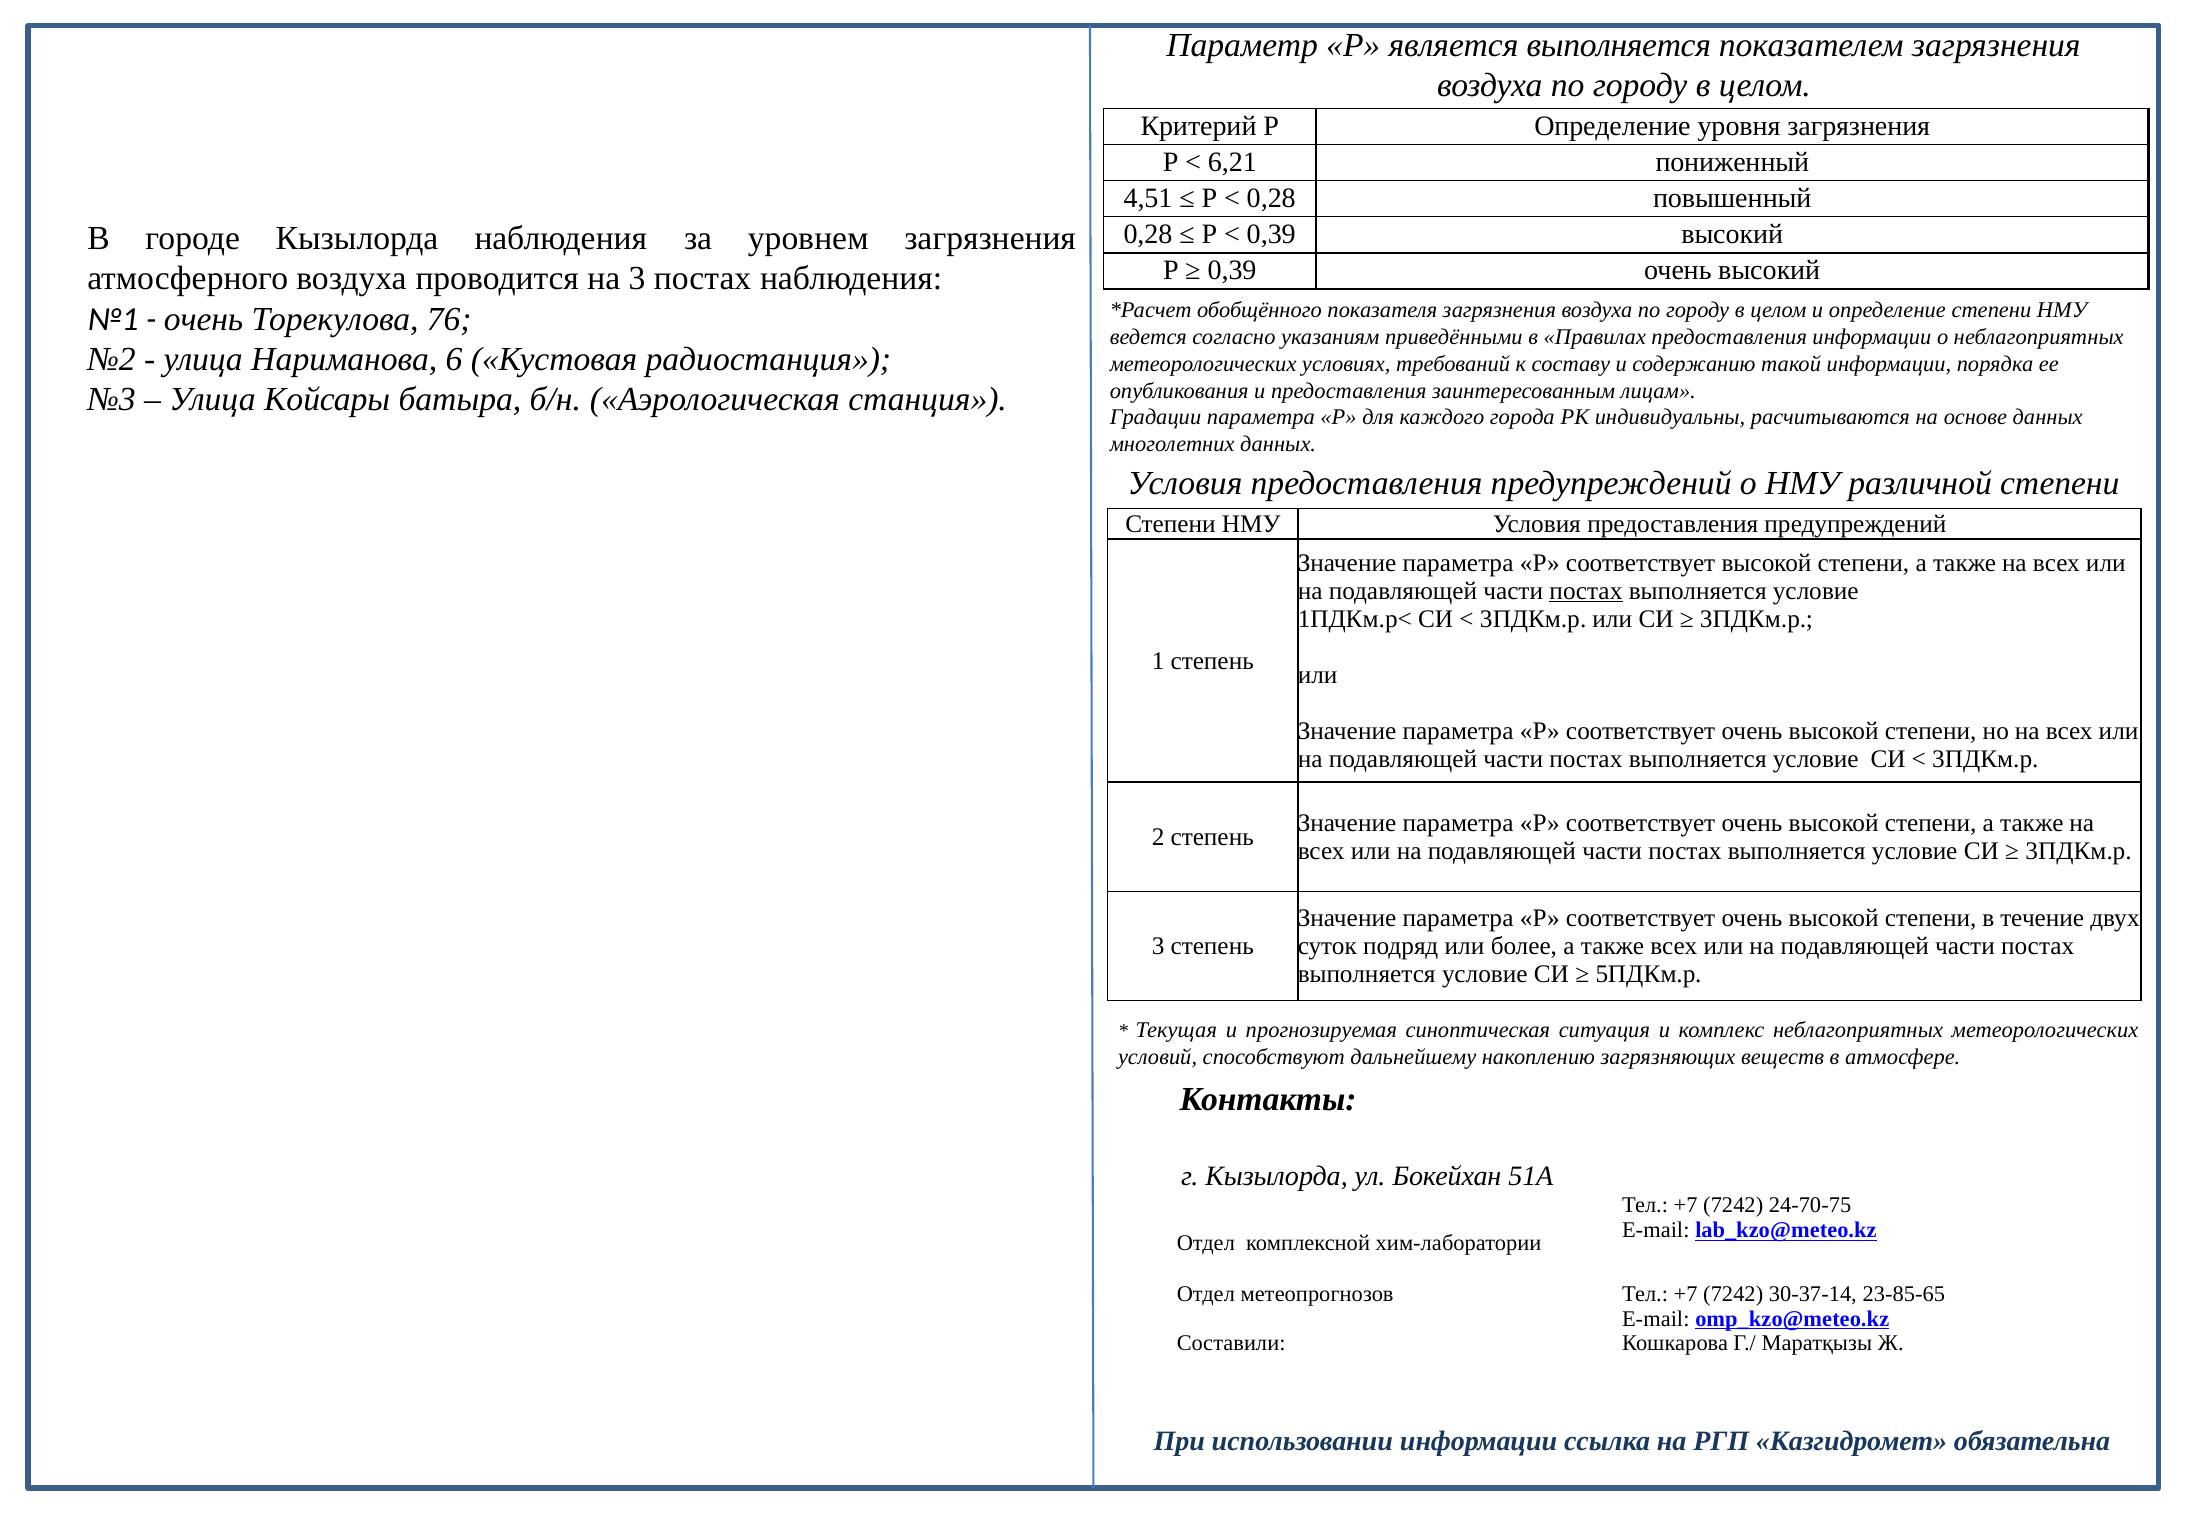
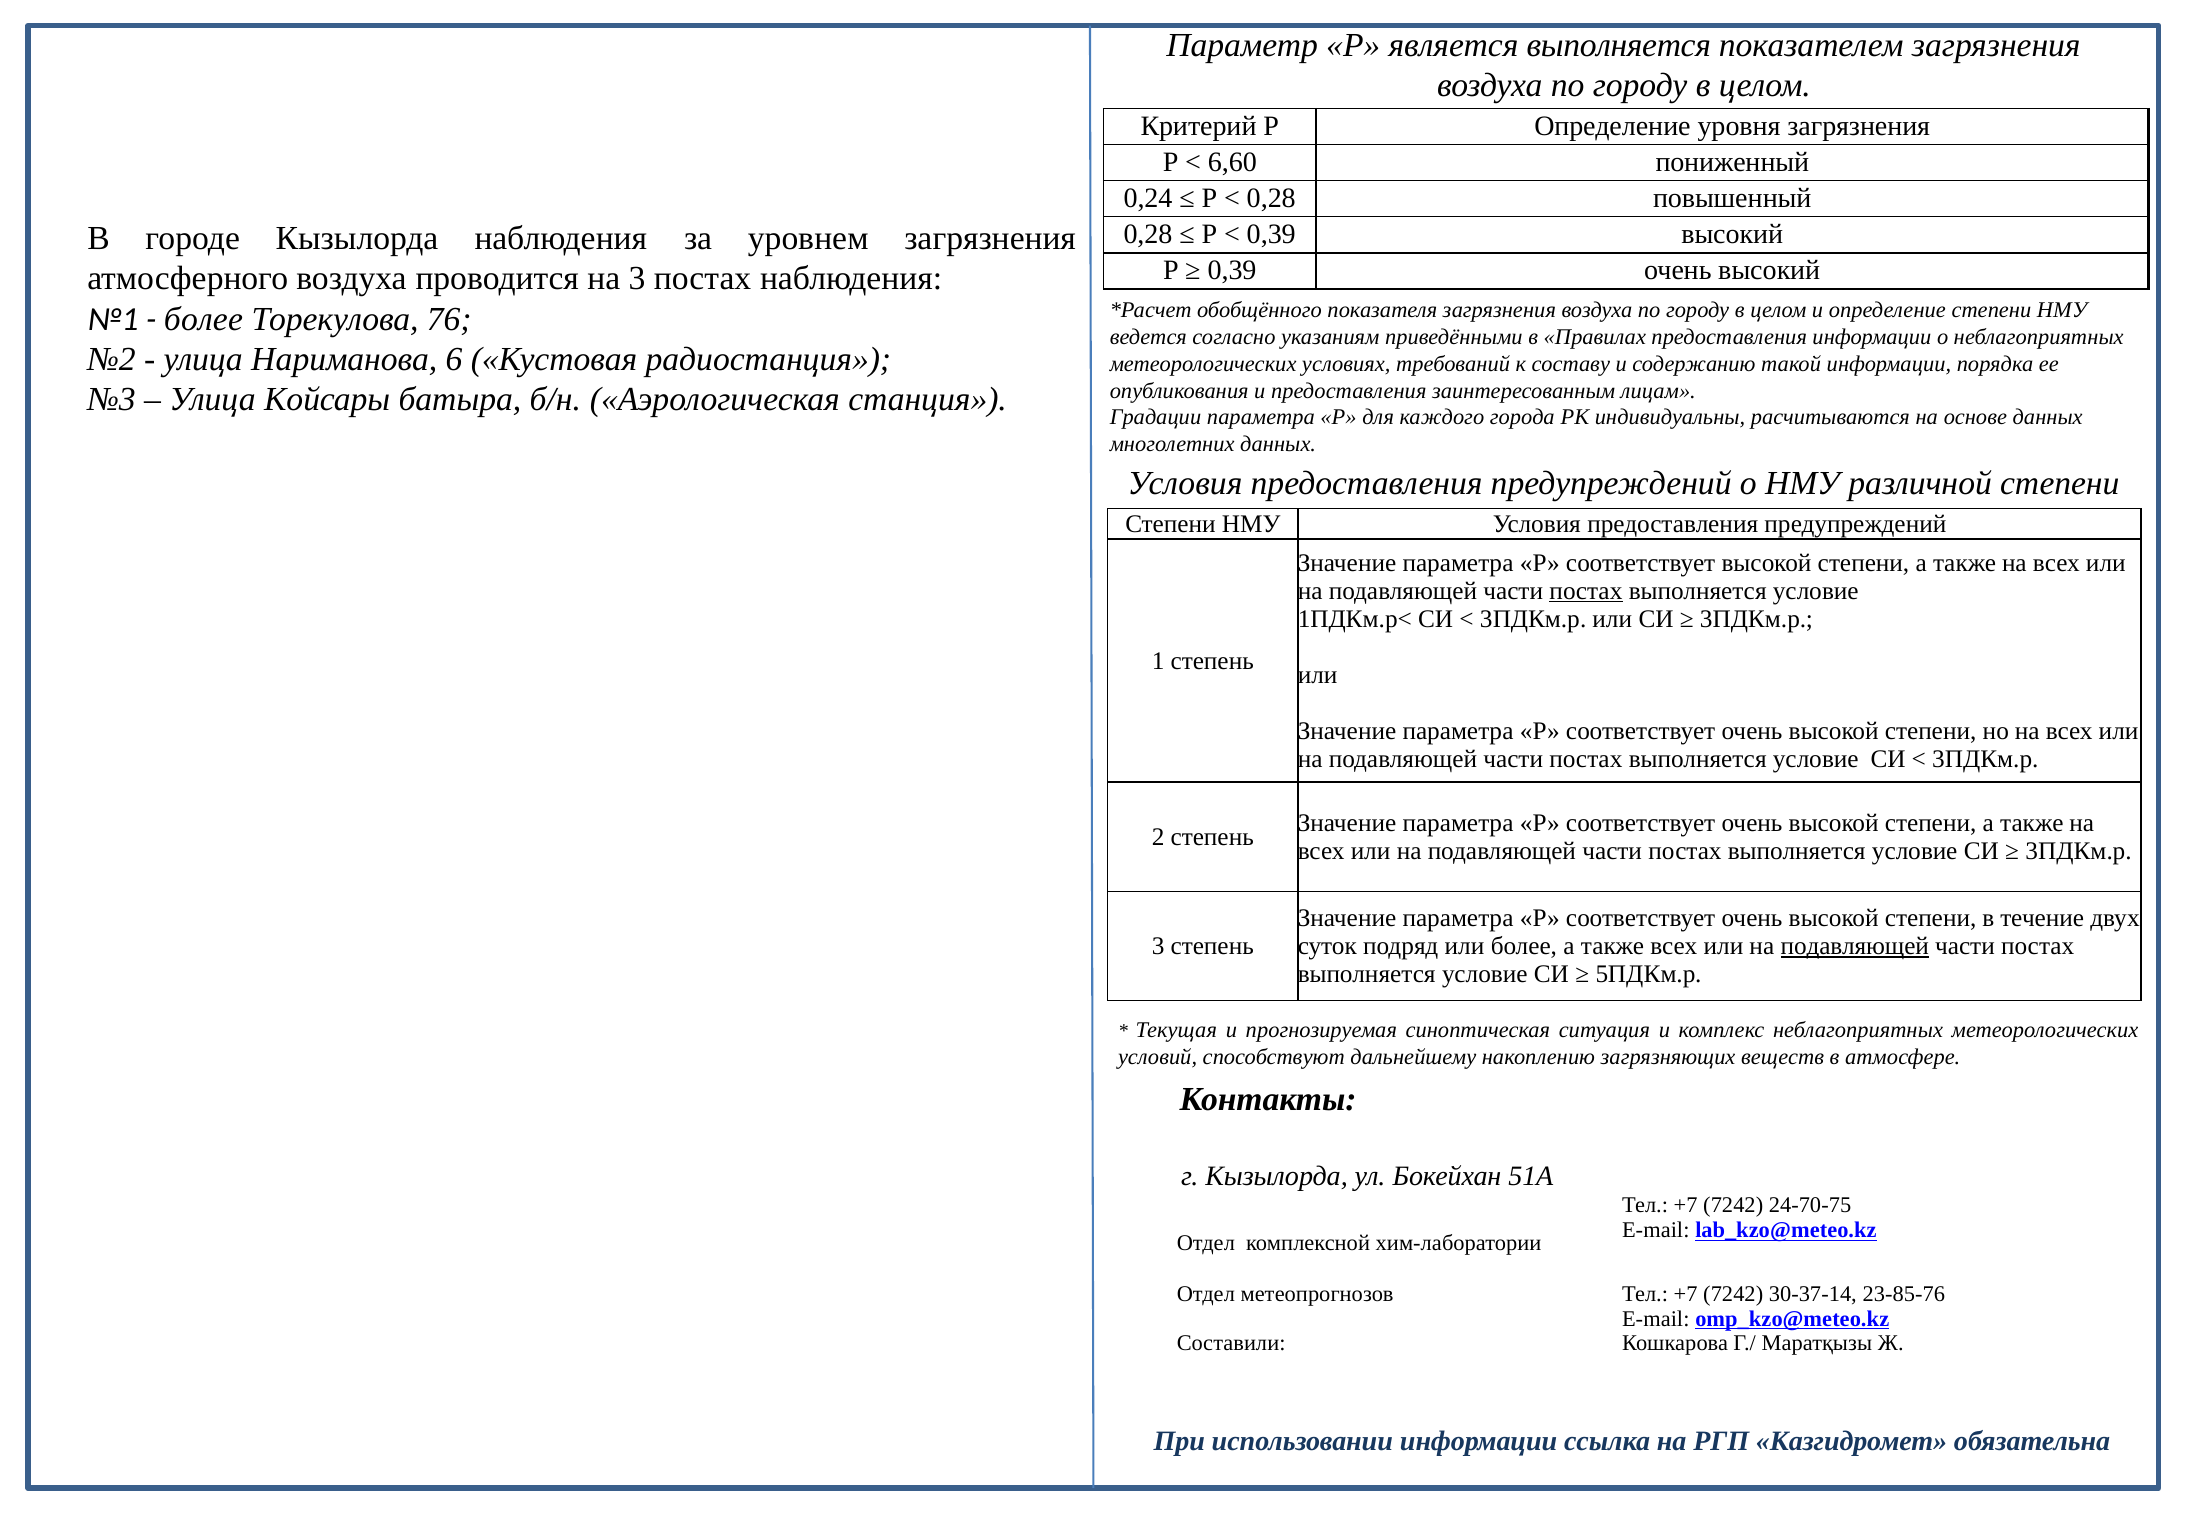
6,21: 6,21 -> 6,60 (1232, 162)
4,51: 4,51 -> 0,24 (1148, 198)
очень: очень -> более (203, 319)
подавляющей underline: none -> present (1855, 946)
23-85-65: 23-85-65 -> 23-85-76 (1904, 1294)
